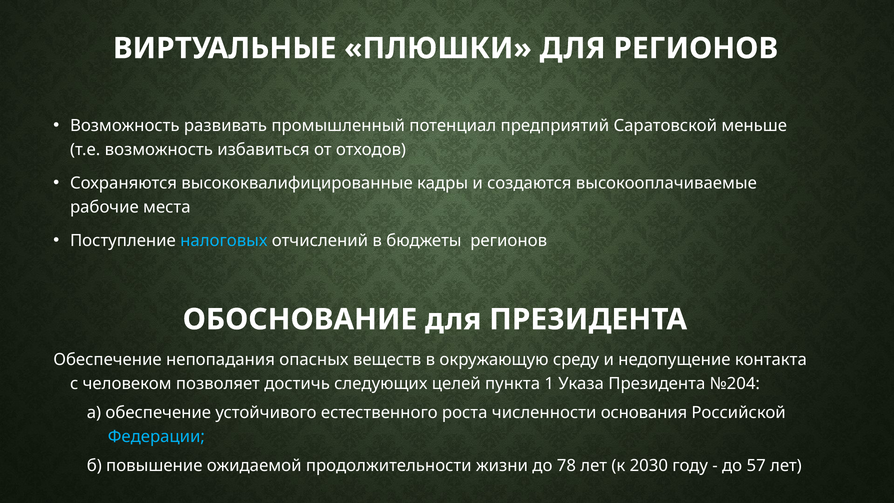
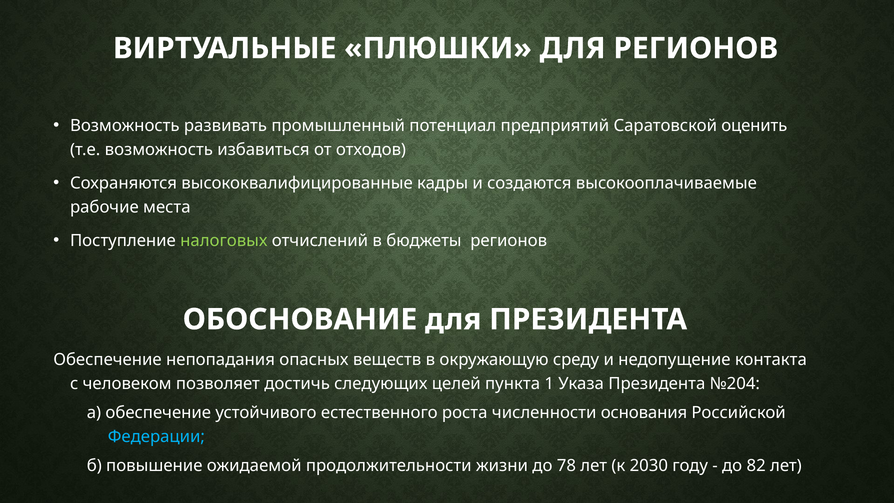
меньше: меньше -> оценить (754, 125)
налоговых colour: light blue -> light green (224, 241)
57: 57 -> 82 (756, 466)
